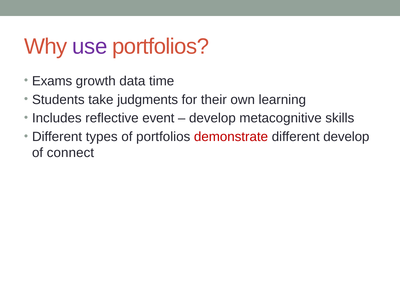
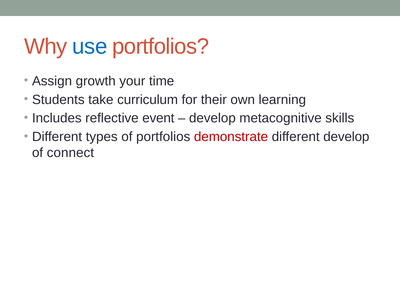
use colour: purple -> blue (90, 47)
Exams: Exams -> Assign (52, 81)
data: data -> your (132, 81)
judgments: judgments -> curriculum (148, 100)
